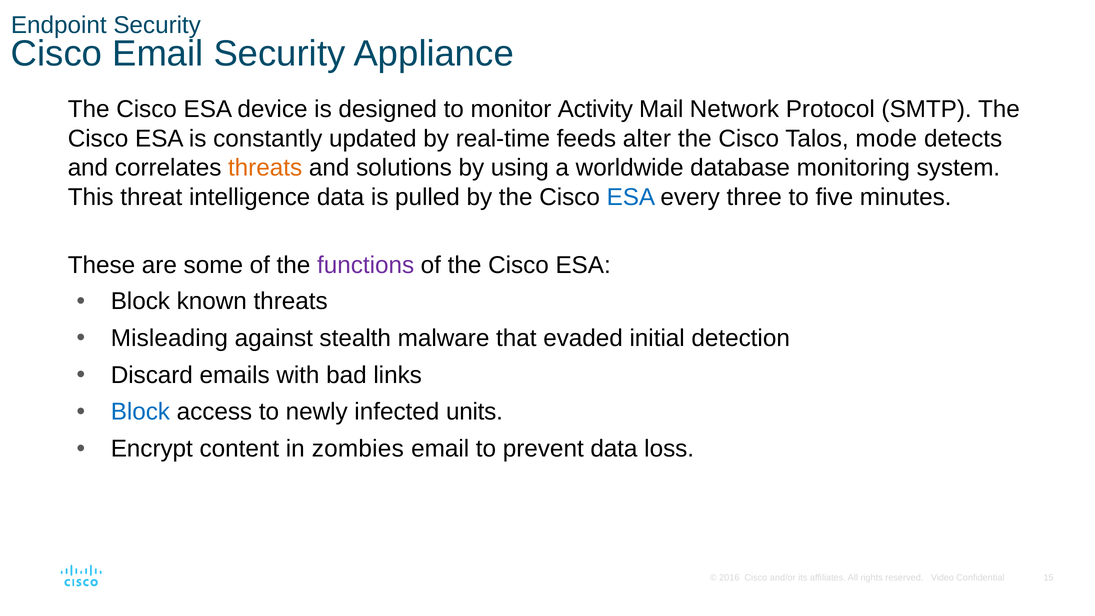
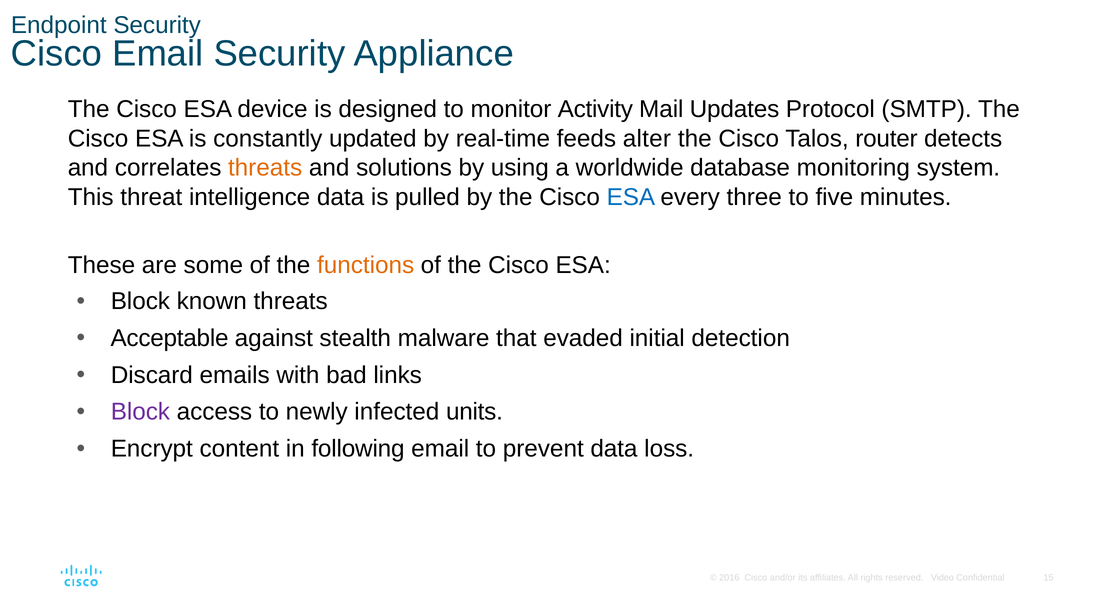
Network: Network -> Updates (734, 109)
mode: mode -> router (886, 139)
functions colour: purple -> orange (366, 265)
Misleading: Misleading -> Acceptable (170, 338)
Block colour: blue -> purple (140, 412)
zombies: zombies -> following (358, 449)
